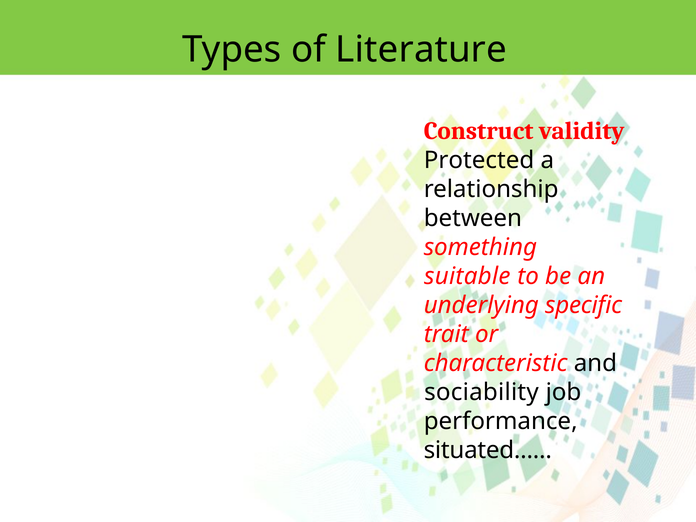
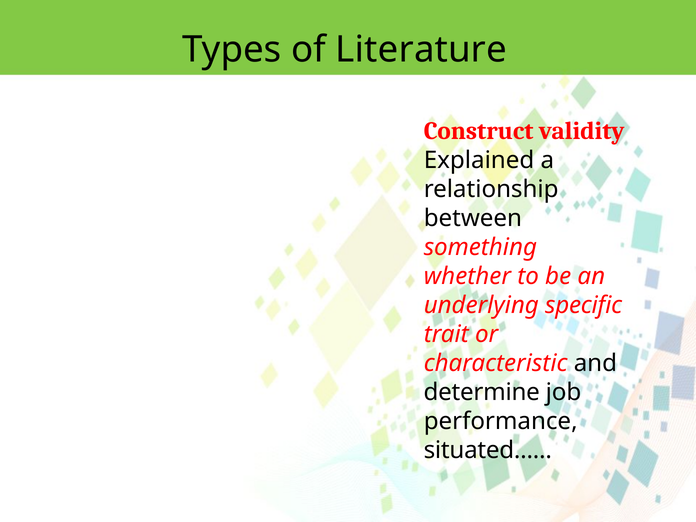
Protected: Protected -> Explained (479, 160)
suitable: suitable -> whether (467, 276)
sociability: sociability -> determine (482, 392)
